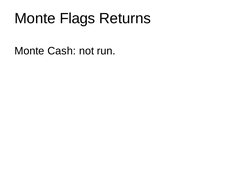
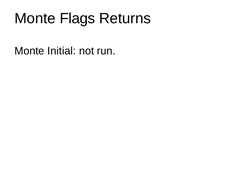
Cash: Cash -> Initial (62, 51)
